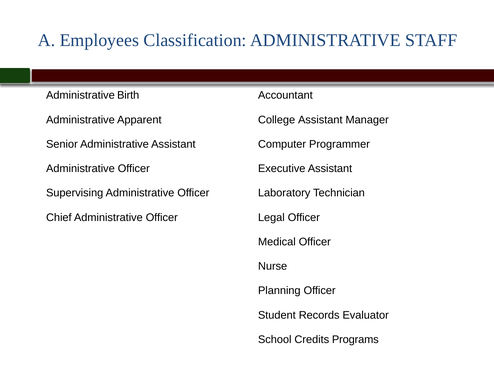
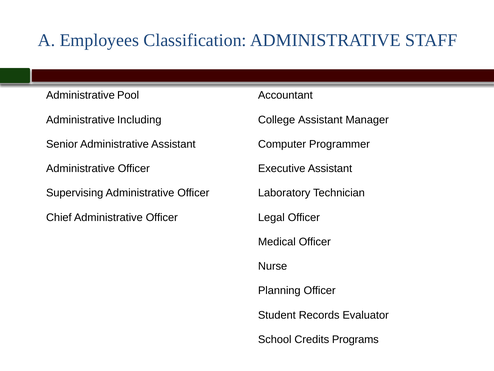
Birth: Birth -> Pool (128, 95)
Apparent: Apparent -> Including (139, 120)
